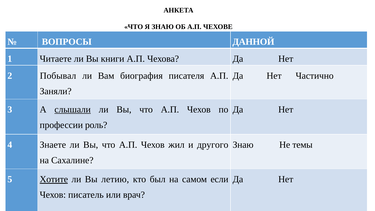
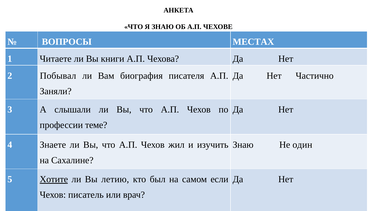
ДАННОЙ: ДАННОЙ -> МЕСТАХ (253, 42)
слышали underline: present -> none (73, 109)
роль: роль -> теме (96, 125)
другого: другого -> изучить (213, 145)
темы: темы -> один (302, 145)
